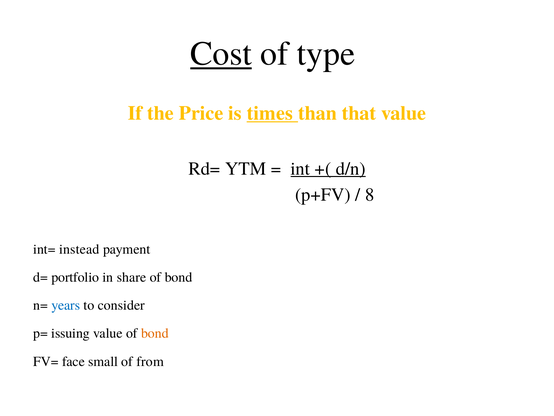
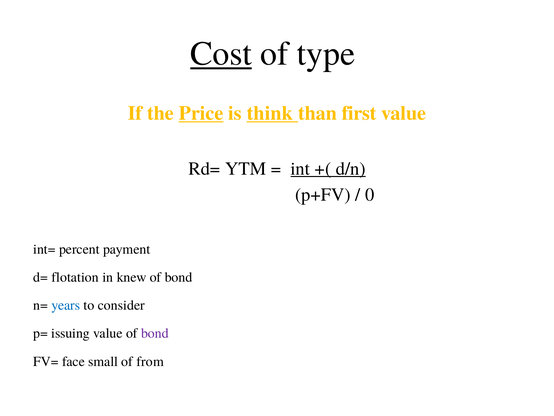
Price underline: none -> present (201, 113)
times: times -> think (270, 113)
that: that -> first (359, 113)
8: 8 -> 0 (370, 195)
instead: instead -> percent (79, 249)
portfolio: portfolio -> flotation (75, 277)
share: share -> knew (132, 277)
bond colour: orange -> purple (155, 333)
